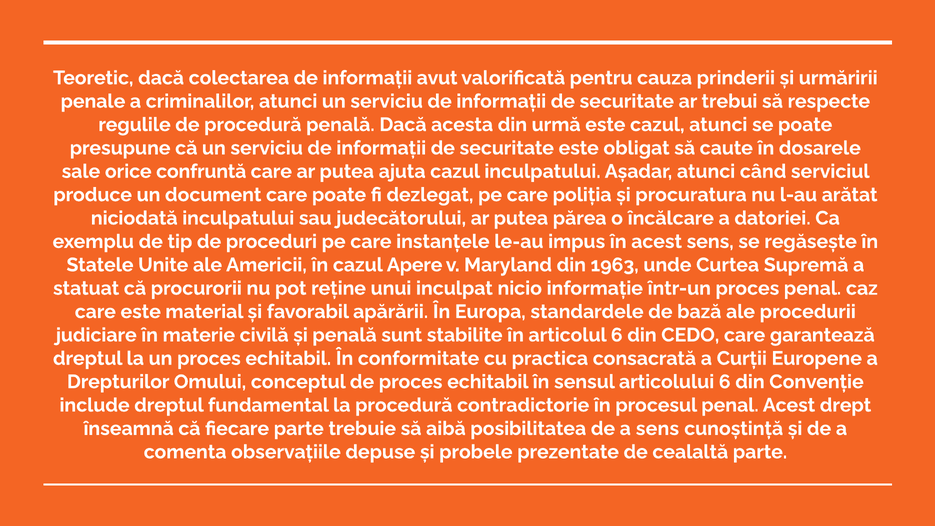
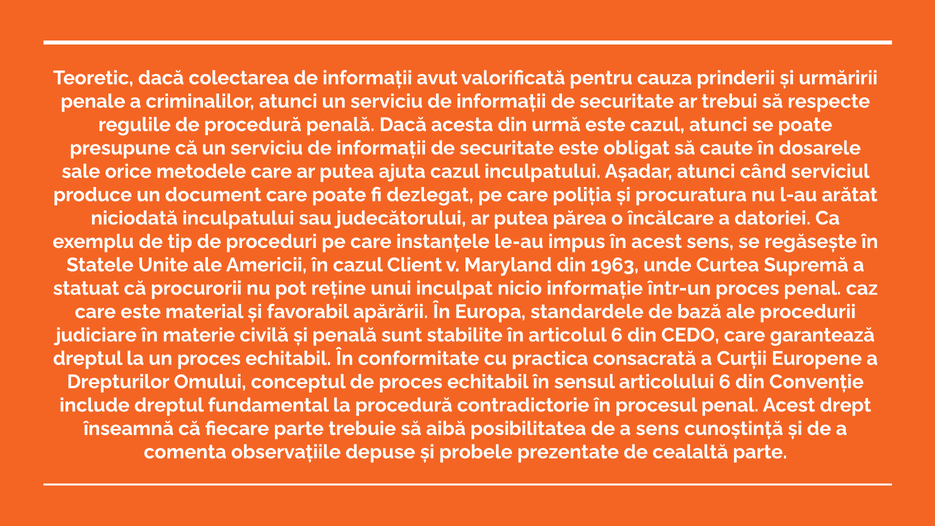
confruntă: confruntă -> metodele (201, 171)
Apere: Apere -> Client (415, 265)
